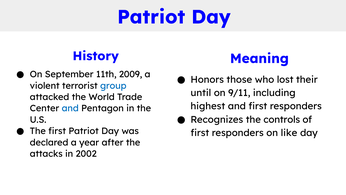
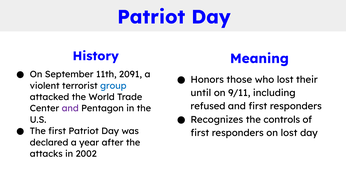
2009: 2009 -> 2091 (131, 74)
highest: highest -> refused (208, 106)
and colour: blue -> purple (70, 108)
on like: like -> lost (289, 133)
